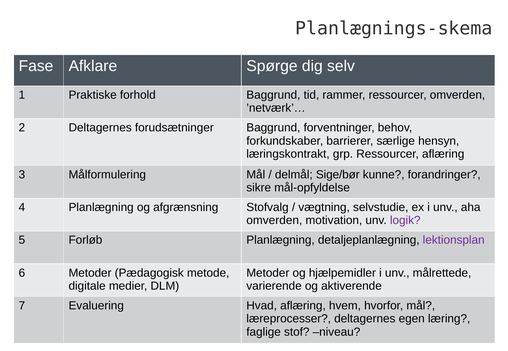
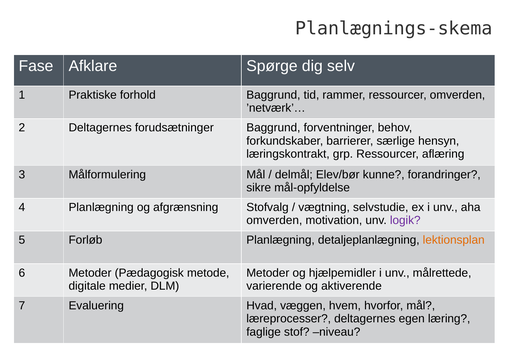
Sige/bør: Sige/bør -> Elev/bør (338, 175)
lektionsplan colour: purple -> orange (454, 241)
Hvad aflæring: aflæring -> væggen (303, 306)
